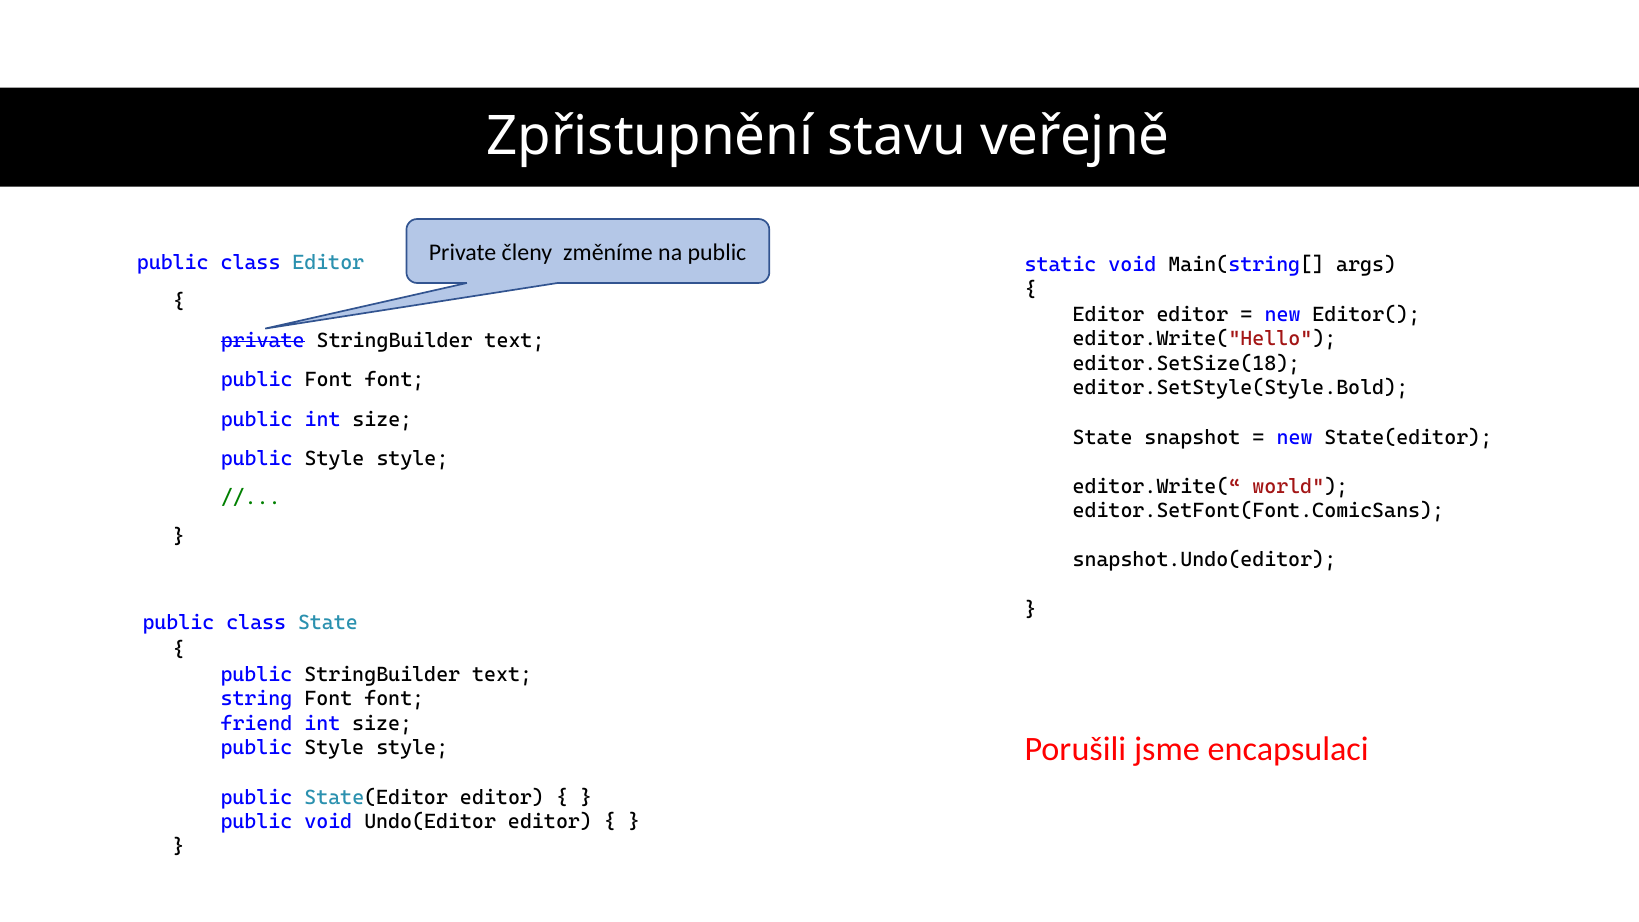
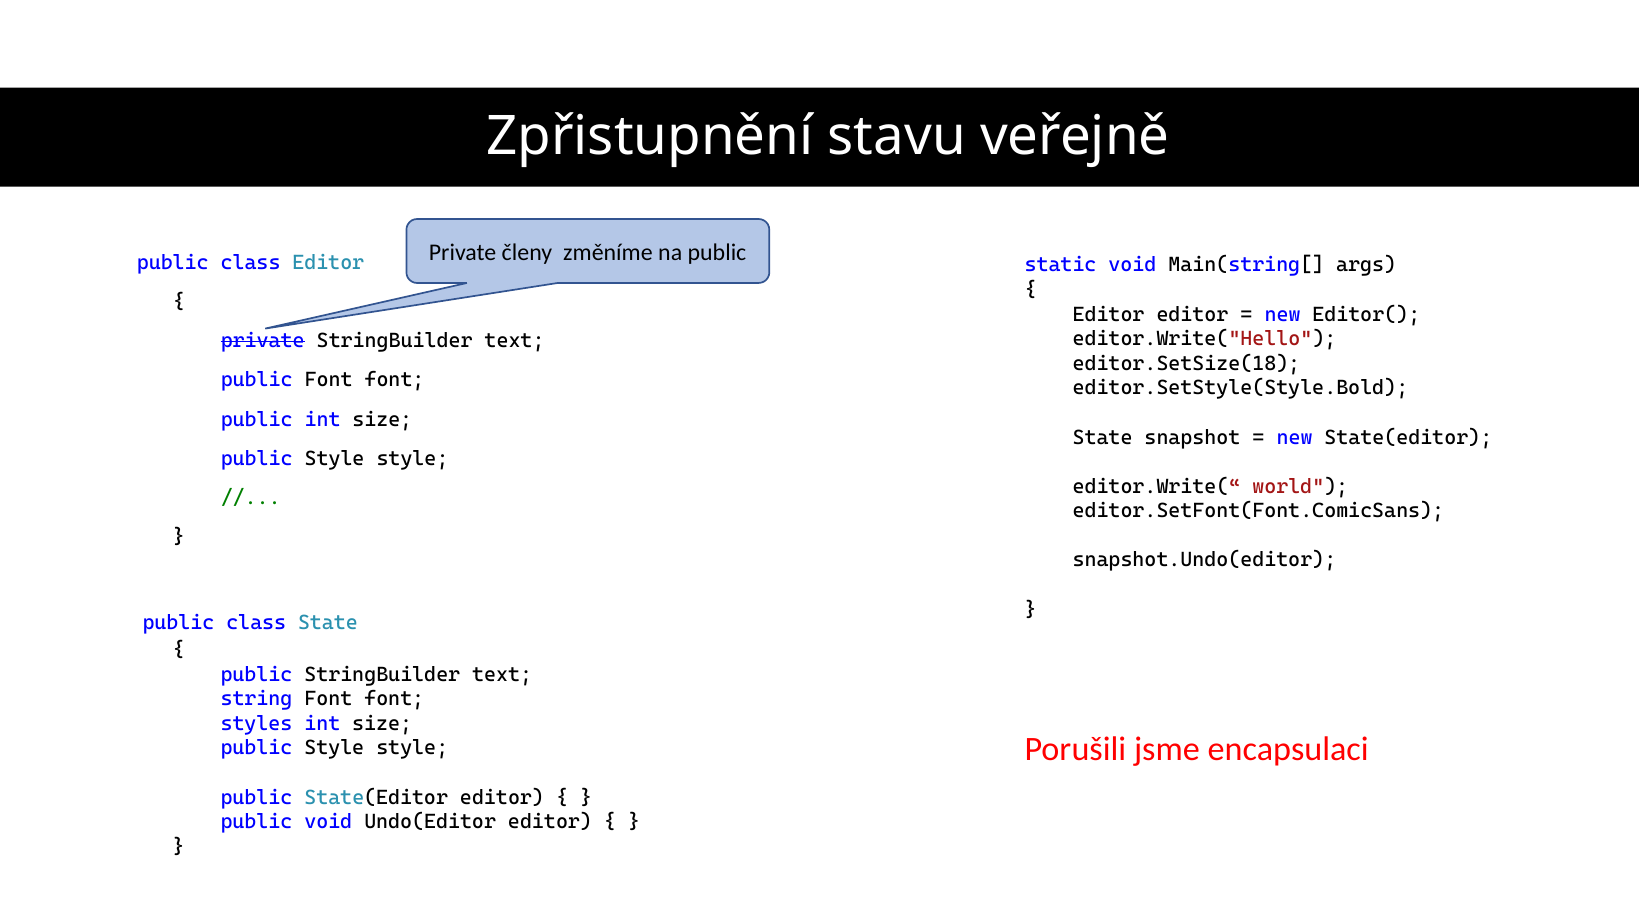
friend: friend -> styles (256, 723)
